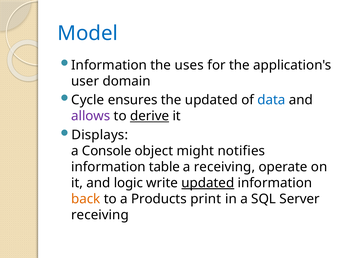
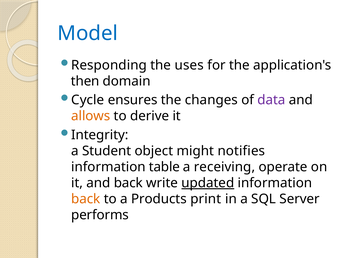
Information: Information -> Responding (109, 65)
user: user -> then (85, 81)
the updated: updated -> changes (211, 100)
data colour: blue -> purple (271, 100)
allows colour: purple -> orange (91, 116)
derive underline: present -> none (150, 116)
Displays: Displays -> Integrity (100, 135)
Console: Console -> Student (107, 151)
and logic: logic -> back (128, 183)
receiving: receiving -> performs (100, 215)
